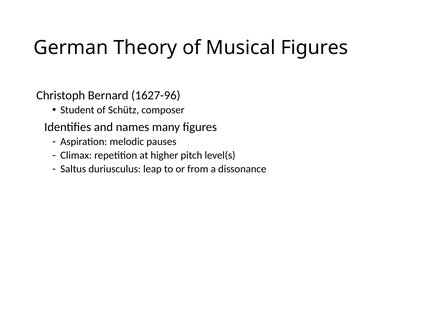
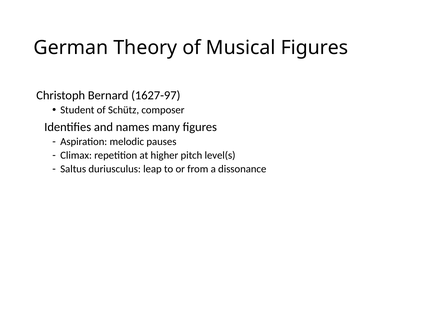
1627-96: 1627-96 -> 1627-97 (156, 95)
